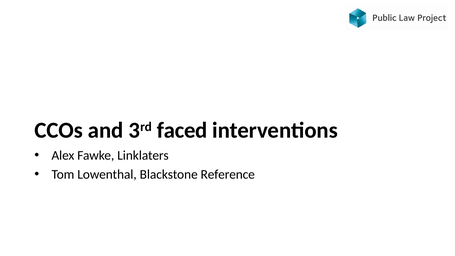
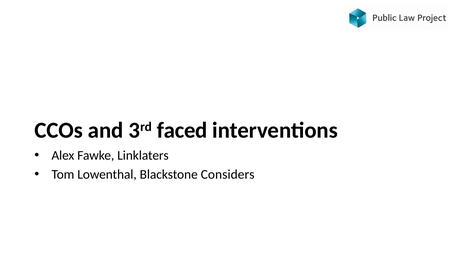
Reference: Reference -> Considers (228, 174)
